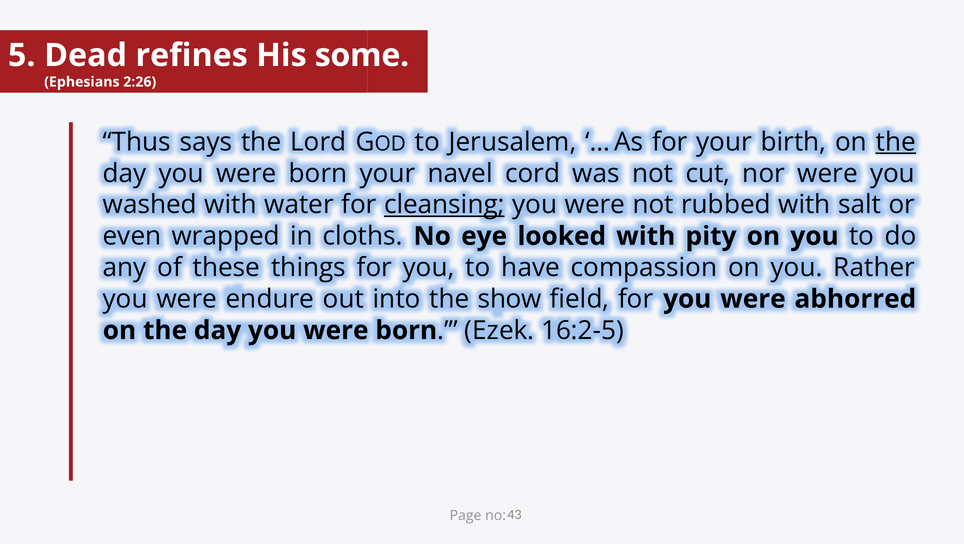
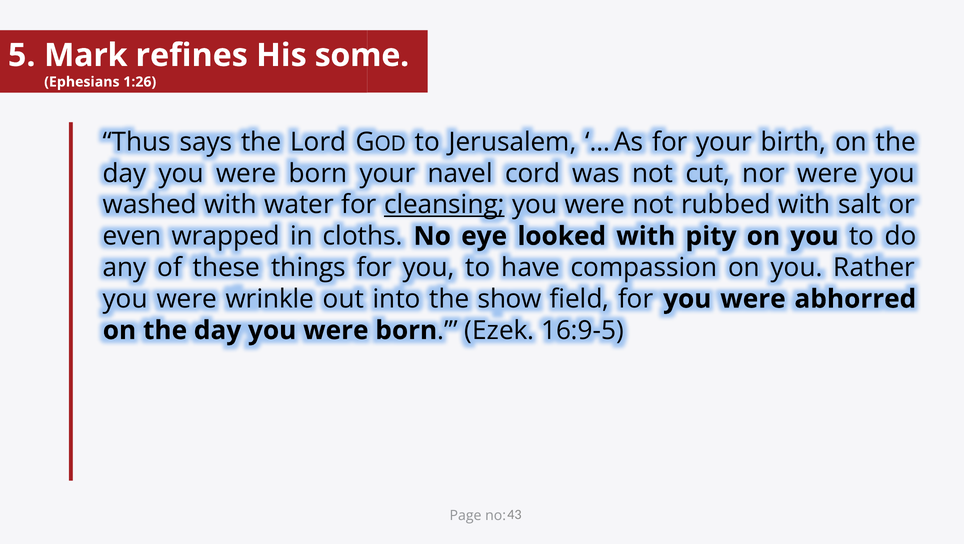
Dead: Dead -> Mark (86, 55)
2:26: 2:26 -> 1:26 (140, 82)
the underline: present -> none (896, 142)
endure: endure -> wrinkle (270, 299)
16:2-5: 16:2-5 -> 16:9-5 (582, 330)
